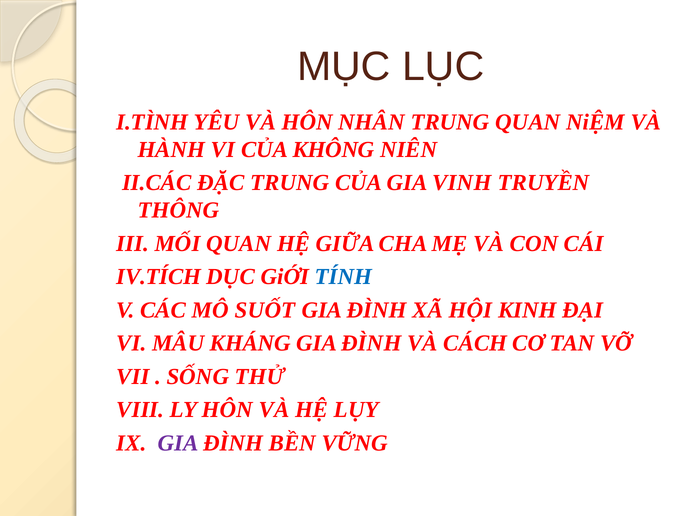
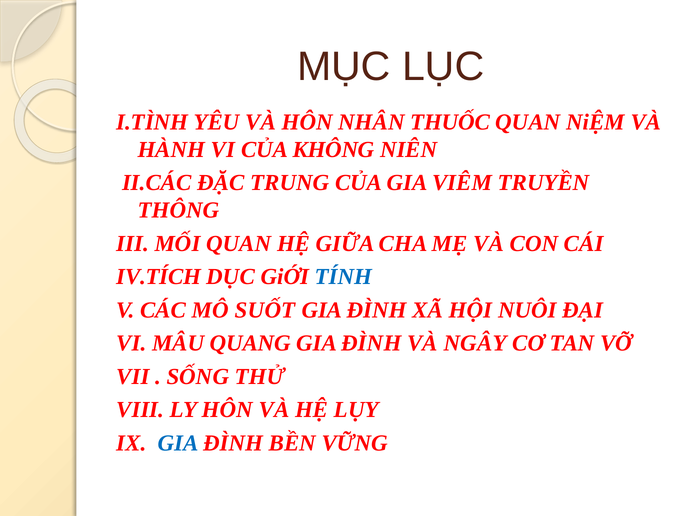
NHÂN TRUNG: TRUNG -> THUỐC (450, 122)
VINH: VINH -> VIÊM (462, 183)
KINH: KINH -> NUÔI (527, 310)
KHÁNG: KHÁNG -> QUANG (250, 344)
CÁCH: CÁCH -> NGÂY (475, 344)
GIA colour: purple -> blue (178, 444)
